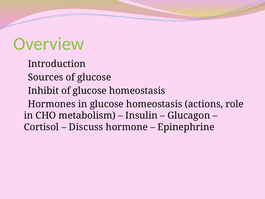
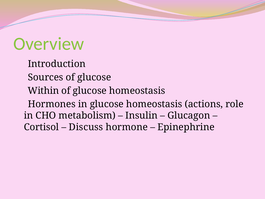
Inhibit: Inhibit -> Within (43, 91)
